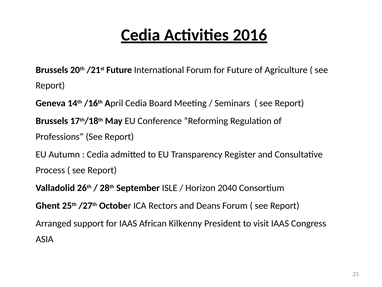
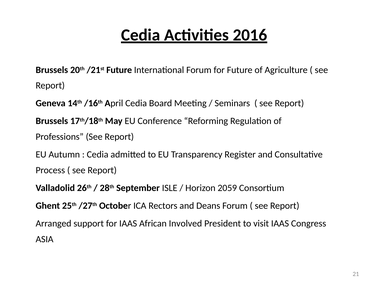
2040: 2040 -> 2059 (227, 188)
Kilkenny: Kilkenny -> Involved (185, 223)
